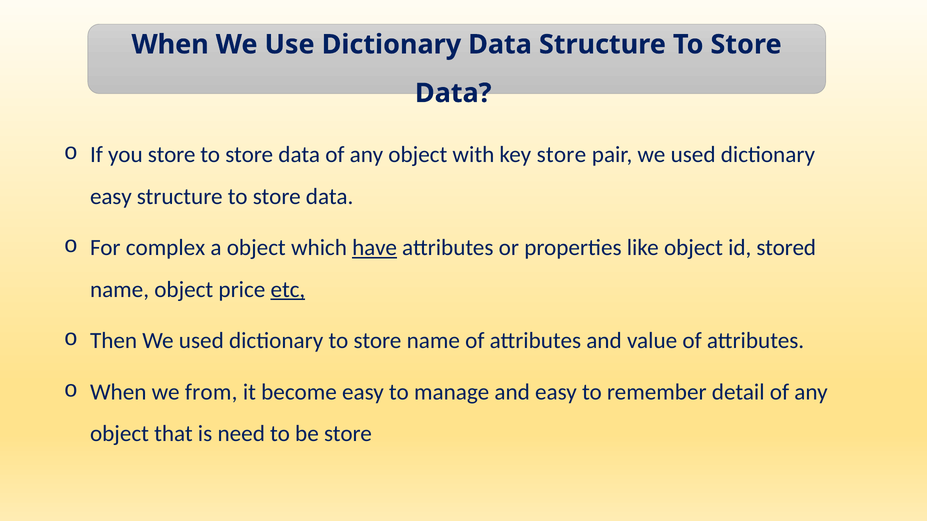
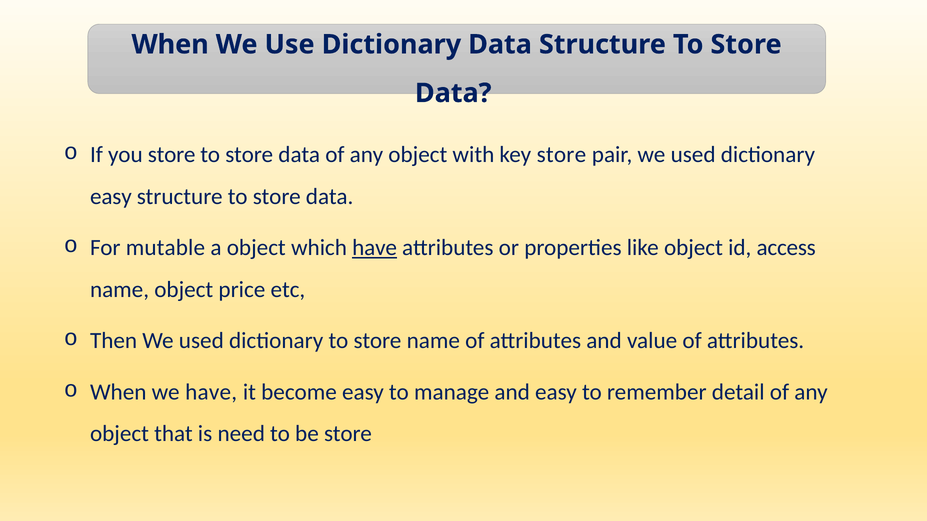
complex: complex -> mutable (165, 248)
stored: stored -> access (786, 248)
etc underline: present -> none (288, 290)
we from: from -> have (211, 392)
